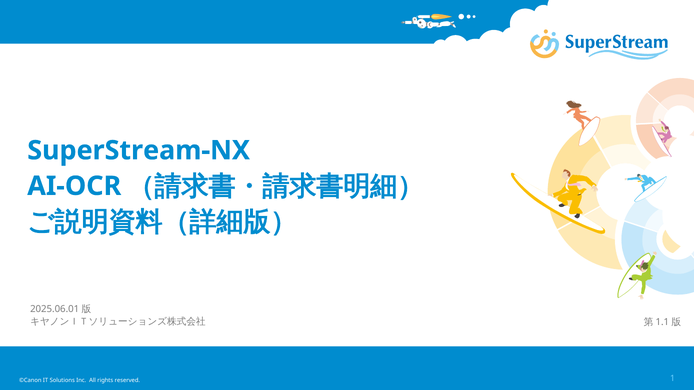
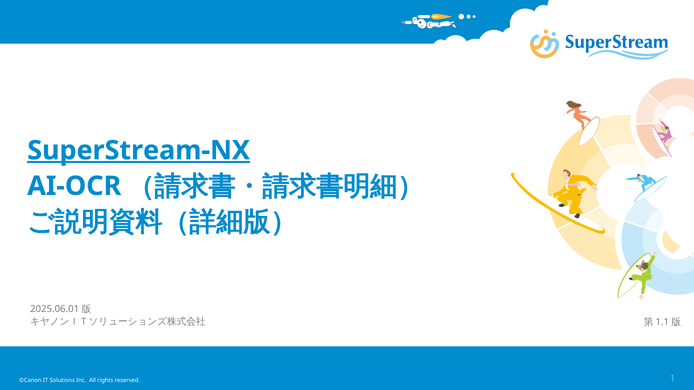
SuperStream-NX underline: none -> present (139, 151)
